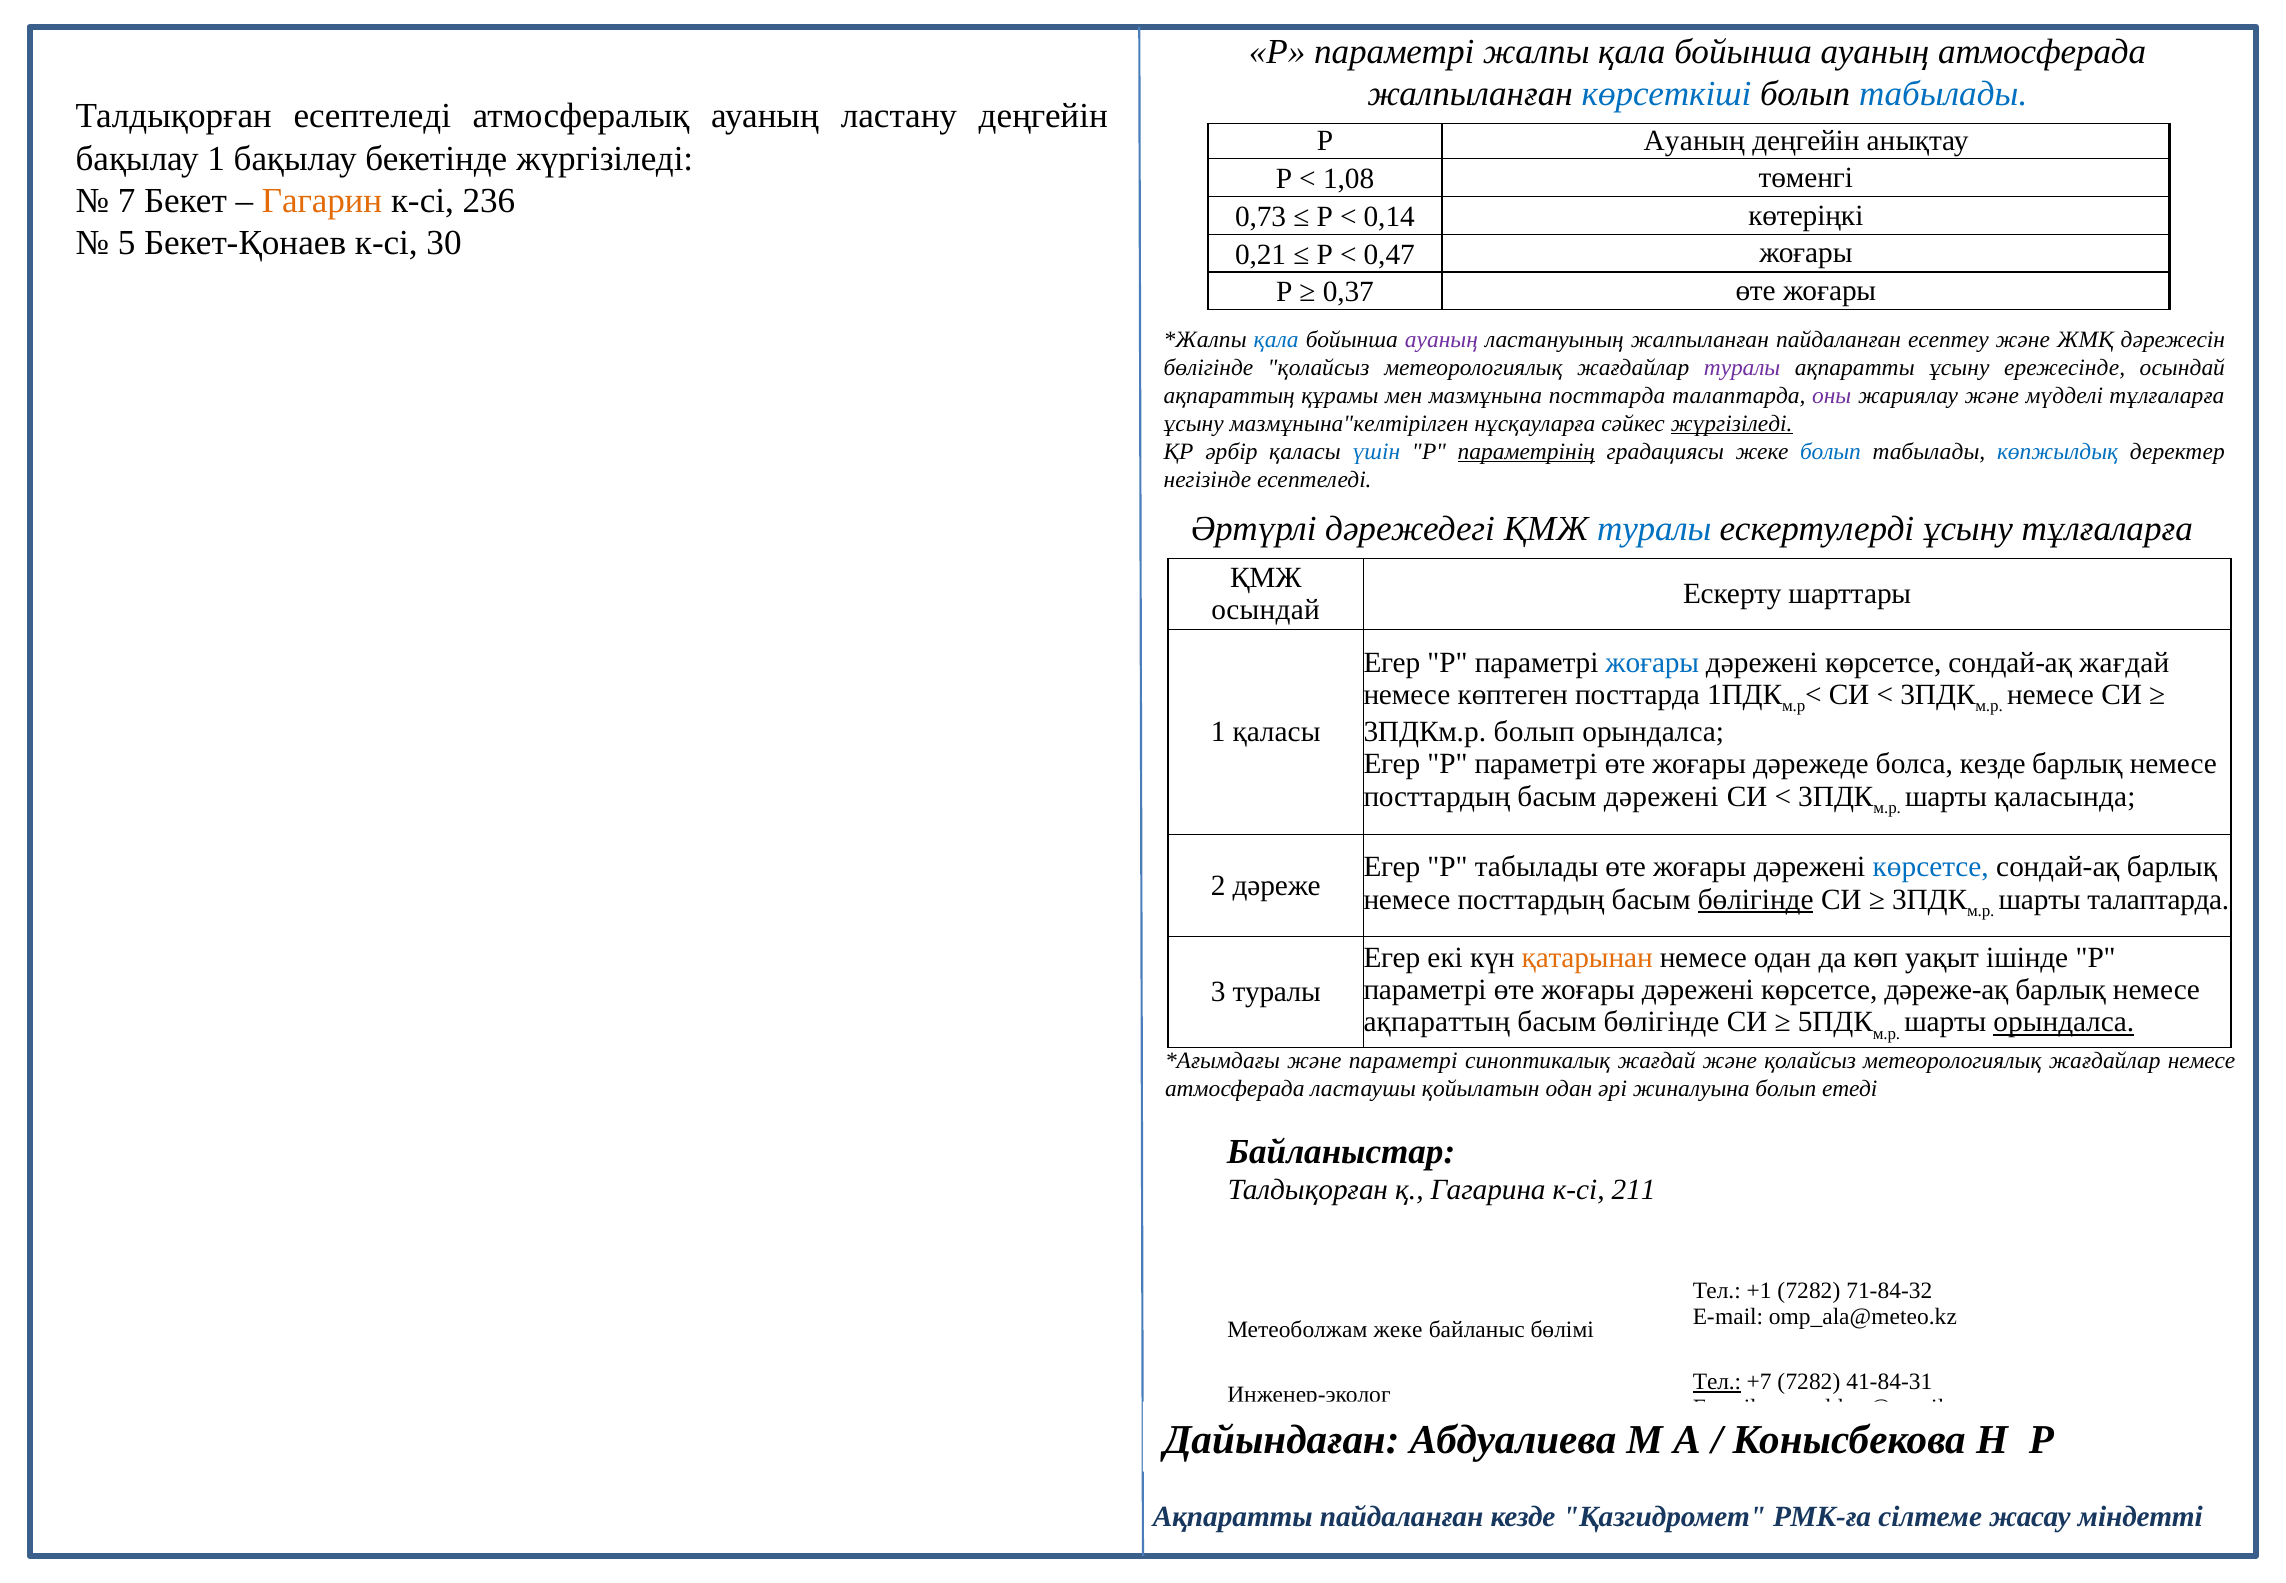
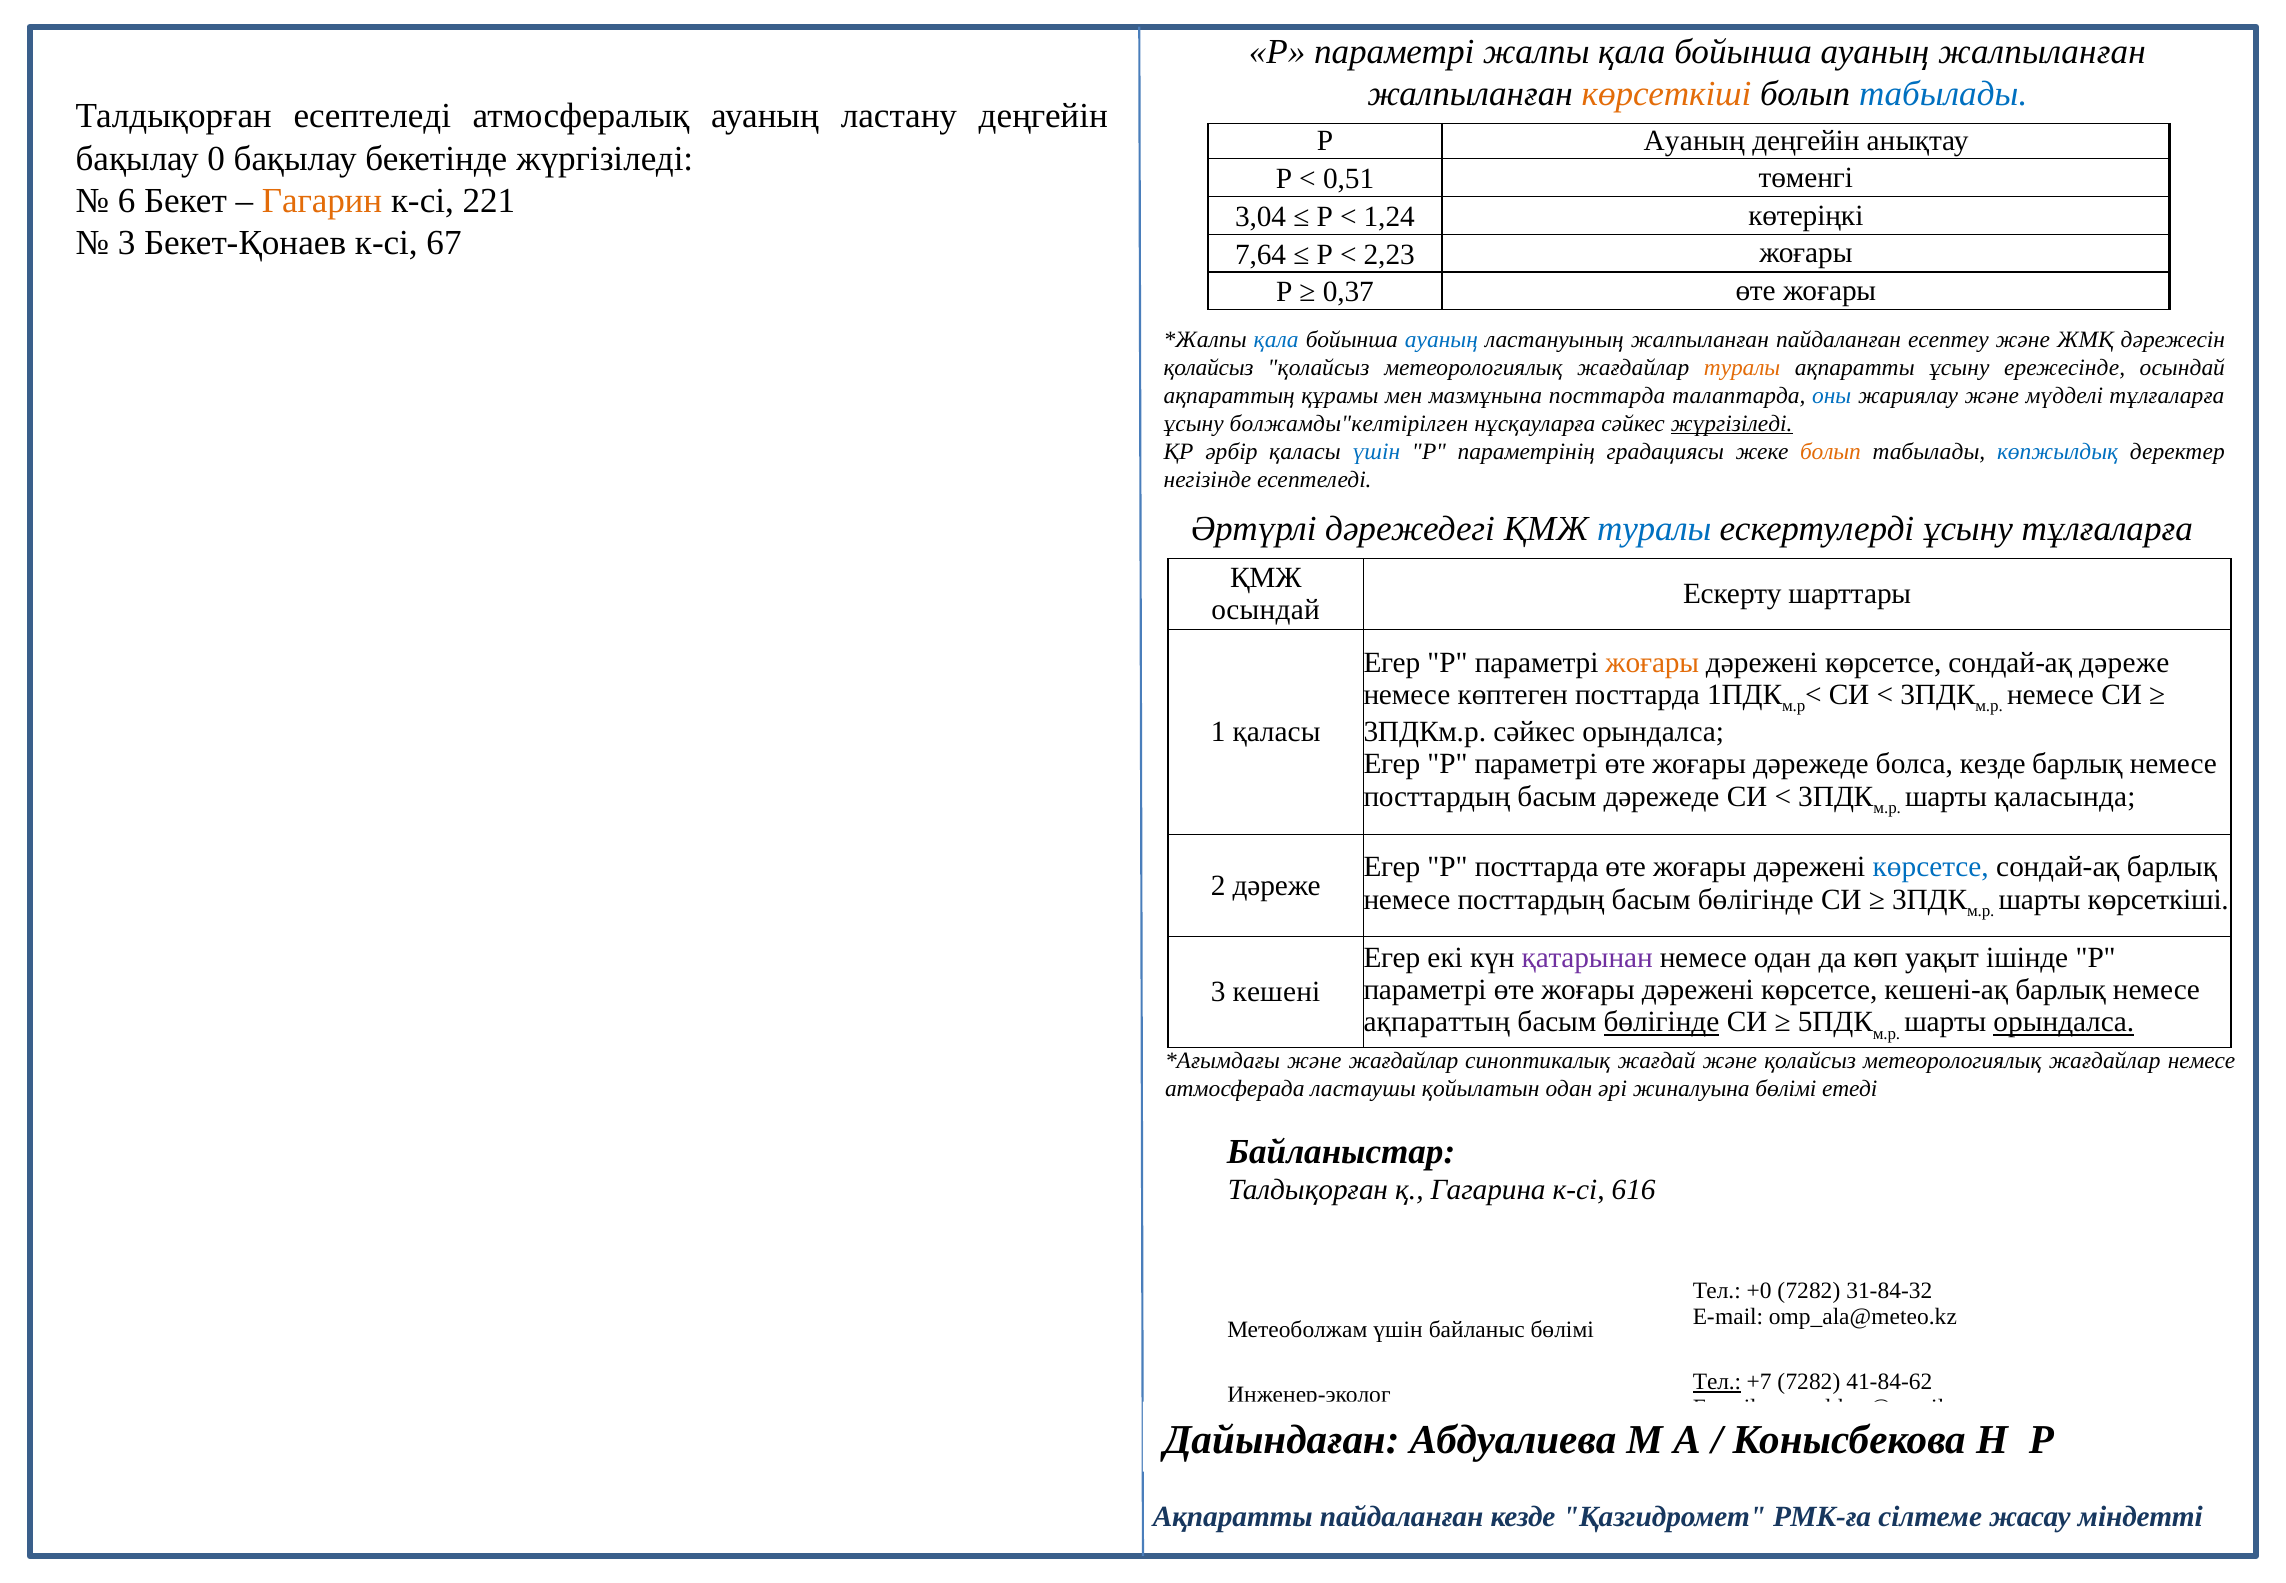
ауаның атмосферада: атмосферада -> жалпыланған (2042, 52)
көрсеткіші colour: blue -> orange (1667, 94)
бақылау 1: 1 -> 0 (216, 158)
1,08: 1,08 -> 0,51 (1349, 179)
7: 7 -> 6 (127, 201)
236: 236 -> 221 (489, 201)
0,73: 0,73 -> 3,04 (1260, 217)
0,14: 0,14 -> 1,24 (1389, 217)
5: 5 -> 3 (127, 243)
30: 30 -> 67 (444, 243)
0,21: 0,21 -> 7,64 (1260, 254)
0,47: 0,47 -> 2,23 (1389, 254)
ауаның colour: purple -> blue (1441, 339)
бөлігінде: бөлігінде -> қолайсыз (1209, 367)
туралы colour: purple -> orange (1742, 367)
оны colour: purple -> blue (1832, 395)
мазмұнына"келтірілген: мазмұнына"келтірілген -> болжамды"келтірілген (1349, 423)
параметрінің underline: present -> none (1526, 452)
болып colour: blue -> orange (1830, 452)
жоғары colour: blue -> orange (1652, 662)
сондай-ақ жағдай: жағдай -> дәреже (2124, 662)
3ПДКм.р болып: болып -> сәйкес (1534, 732)
басым дәрежені: дәрежені -> дәрежеде (1661, 796)
Р табылады: табылады -> посттарда (1537, 867)
бөлігінде underline: present -> none (1756, 899)
шарты талаптарда: талаптарда -> көрсеткіші (2158, 899)
қатарынан colour: orange -> purple (1587, 957)
дәреже-ақ: дәреже-ақ -> кешені-ақ (1946, 990)
3 туралы: туралы -> кешені (1276, 992)
бөлігінде underline: none -> present (1661, 1022)
және параметрі: параметрі -> жағдайлар (1403, 1061)
жиналуына болып: болып -> бөлімі (1786, 1089)
211: 211 -> 616 (1634, 1190)
+1: +1 -> +0 (1759, 1290)
71-84-32: 71-84-32 -> 31-84-32 (1889, 1290)
Метеоболжам жеке: жеке -> үшін (1398, 1329)
41-84-31: 41-84-31 -> 41-84-62 (1889, 1382)
